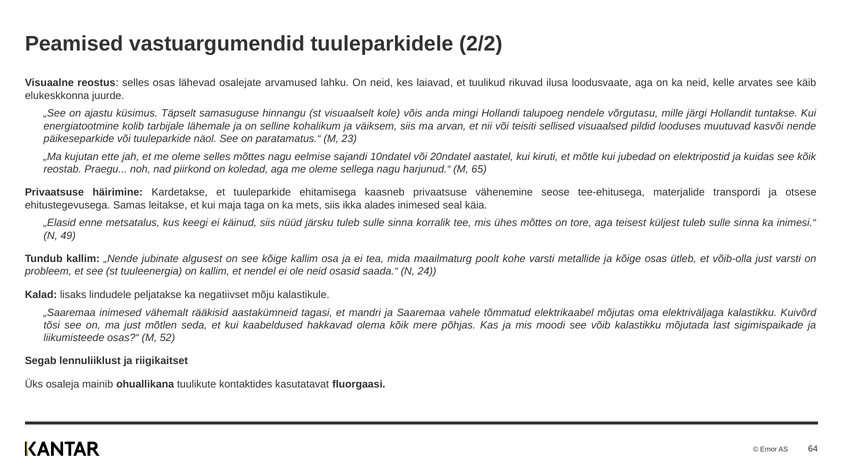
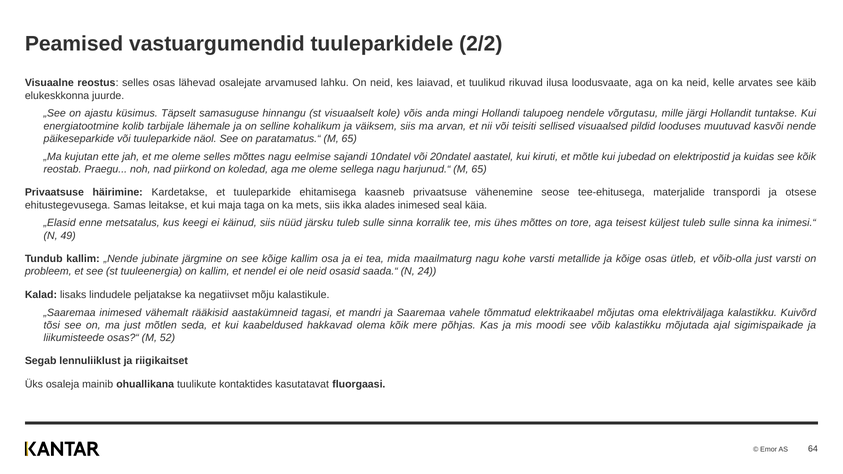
paratamatus.“ M 23: 23 -> 65 (349, 139)
algusest: algusest -> järgmine (202, 259)
maailmaturg poolt: poolt -> nagu (487, 259)
last: last -> ajal (722, 325)
